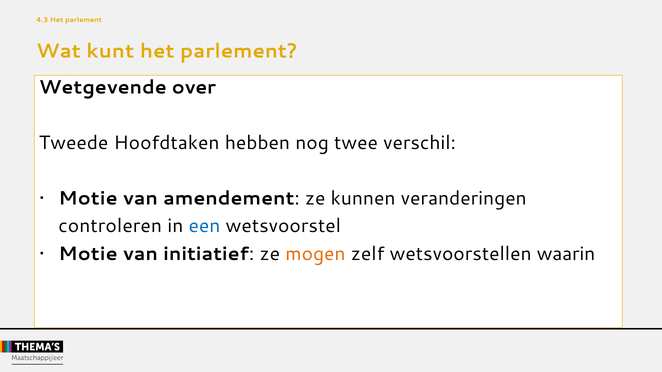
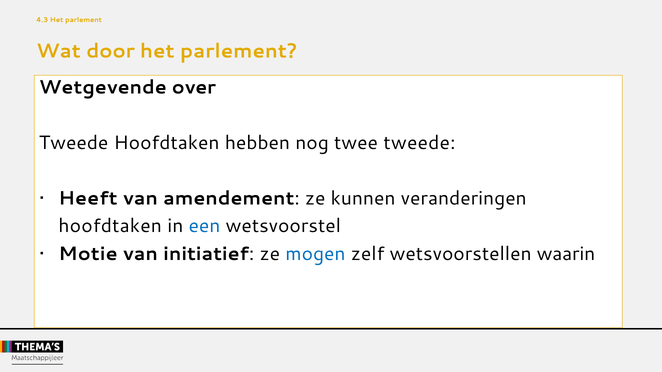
kunt: kunt -> door (111, 51)
twee verschil: verschil -> tweede (419, 143)
Motie: Motie -> Heeft (88, 199)
controleren: controleren -> hoofdtaken (110, 226)
mogen colour: orange -> blue (315, 254)
